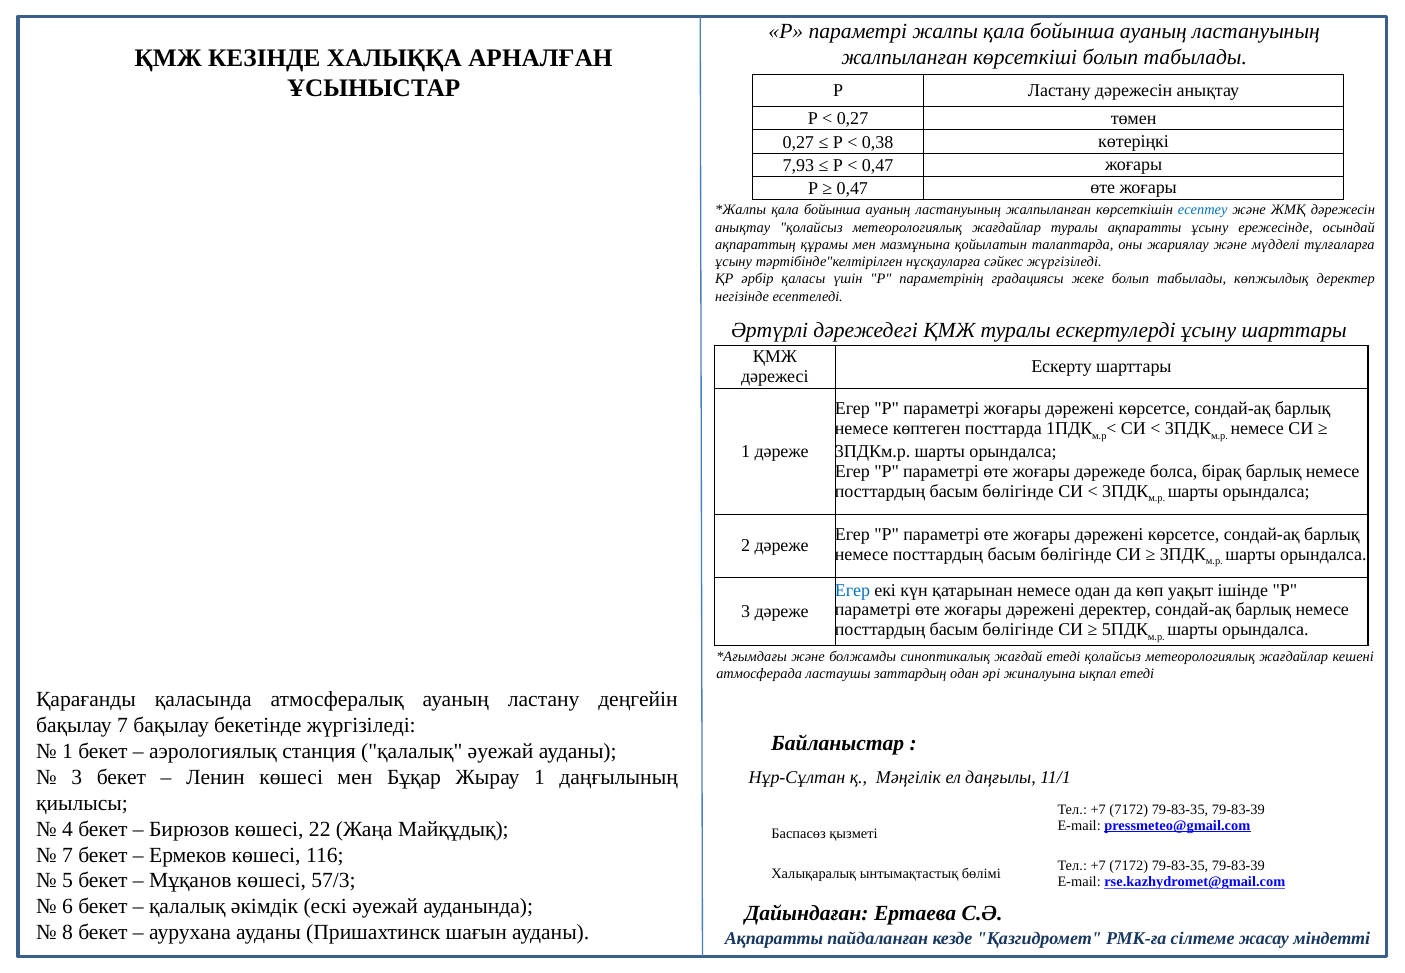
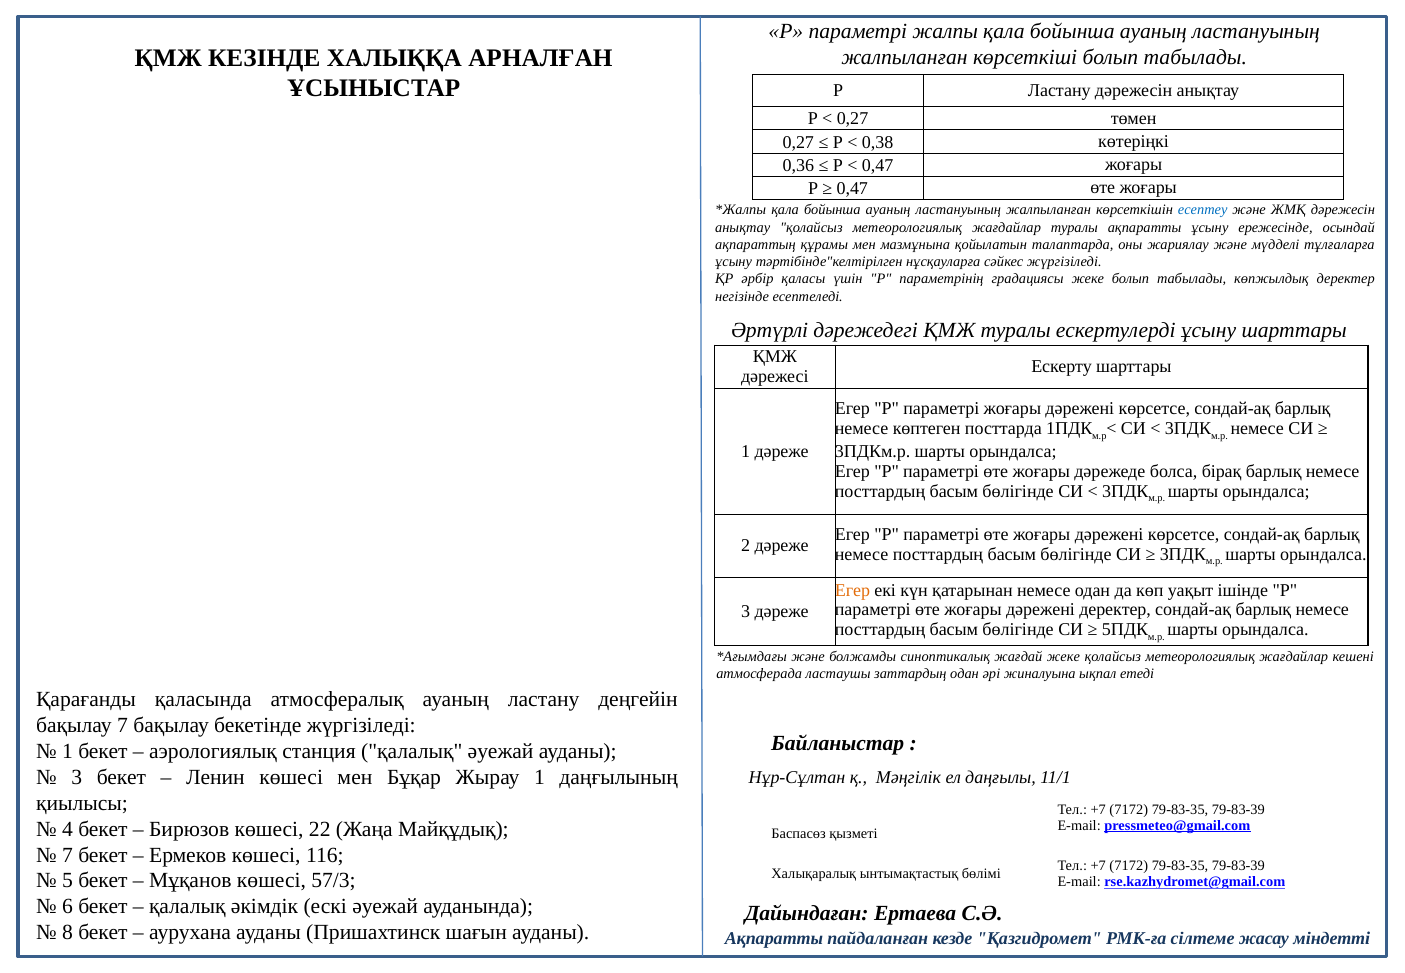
7,93: 7,93 -> 0,36 (798, 165)
Егер colour: blue -> orange (853, 590)
жағдай етеді: етеді -> жеке (1063, 656)
